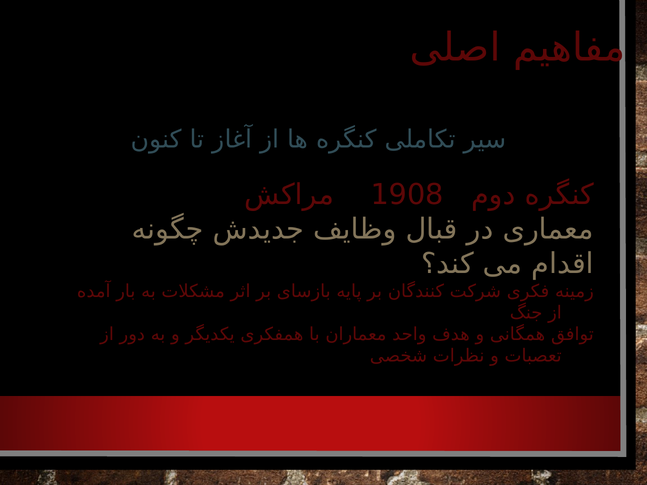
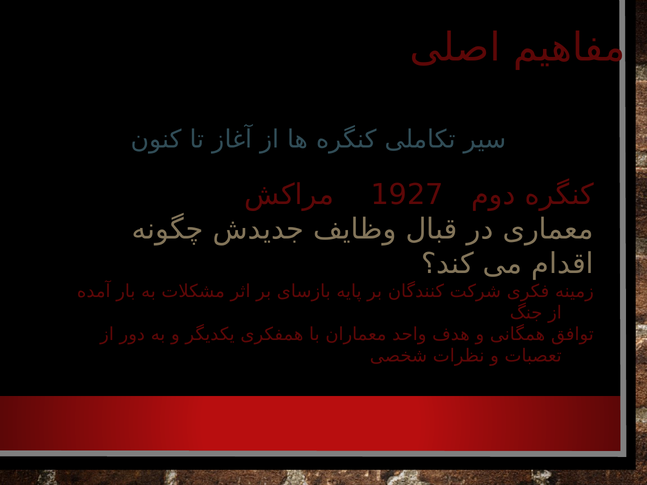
1908: 1908 -> 1927 (407, 195)
